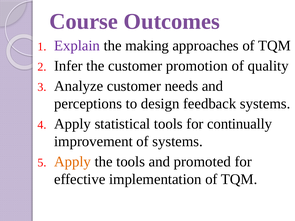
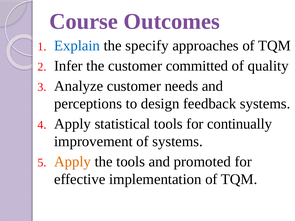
Explain colour: purple -> blue (77, 46)
making: making -> specify (147, 46)
promotion: promotion -> committed (197, 66)
